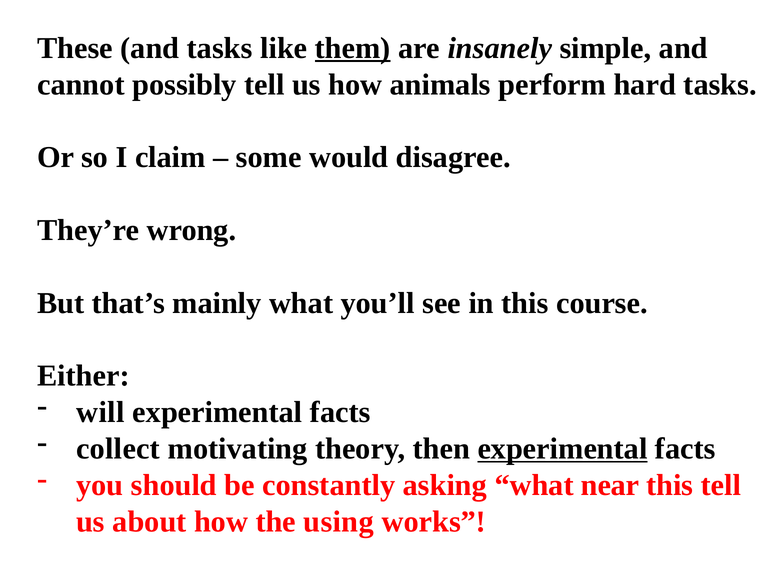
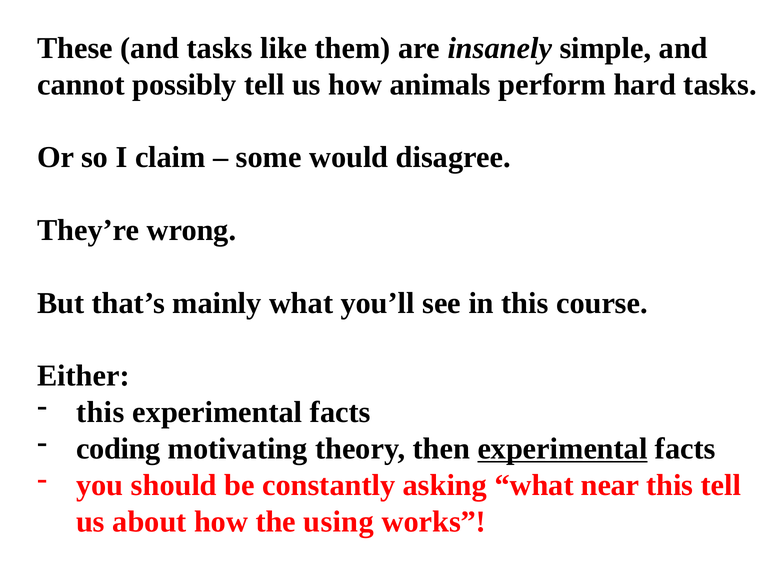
them underline: present -> none (353, 48)
will: will -> this (100, 413)
collect: collect -> coding (118, 449)
